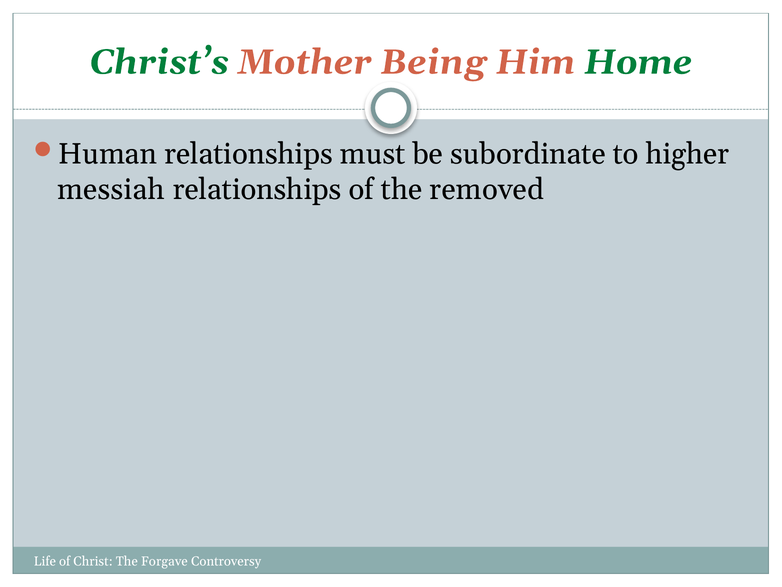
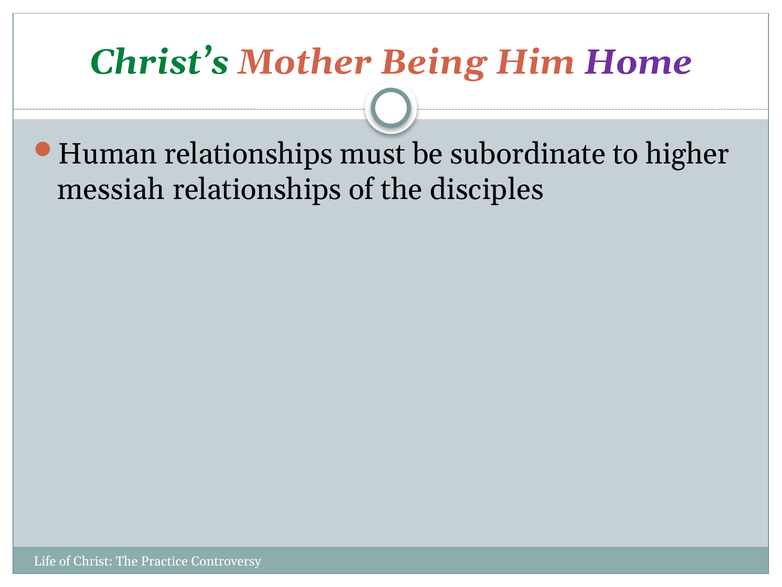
Home colour: green -> purple (638, 62)
removed: removed -> disciples (487, 189)
Forgave: Forgave -> Practice (164, 561)
